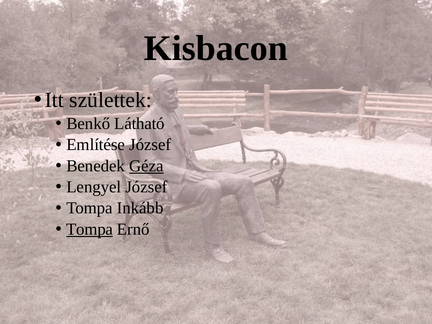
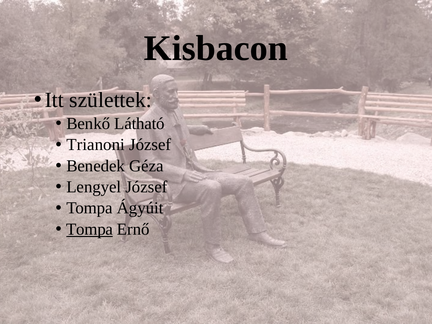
Említése: Említése -> Trianoni (96, 145)
Géza underline: present -> none (146, 166)
Inkább: Inkább -> Ágyúit (140, 208)
